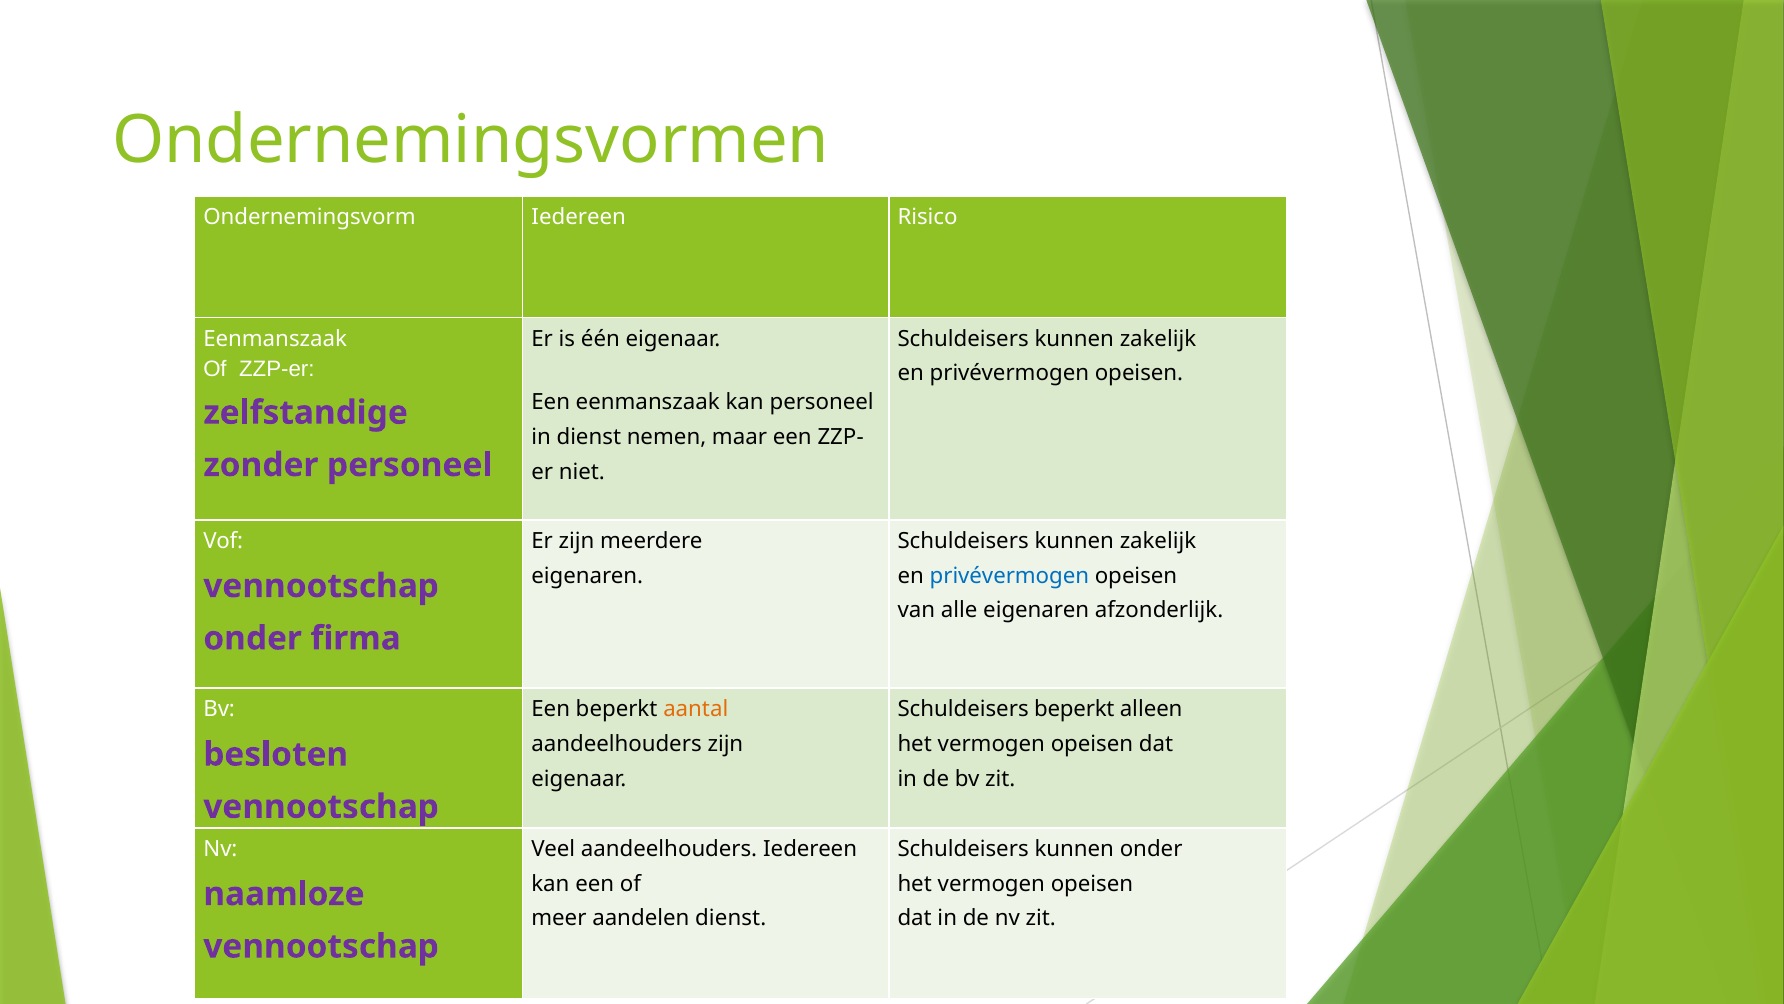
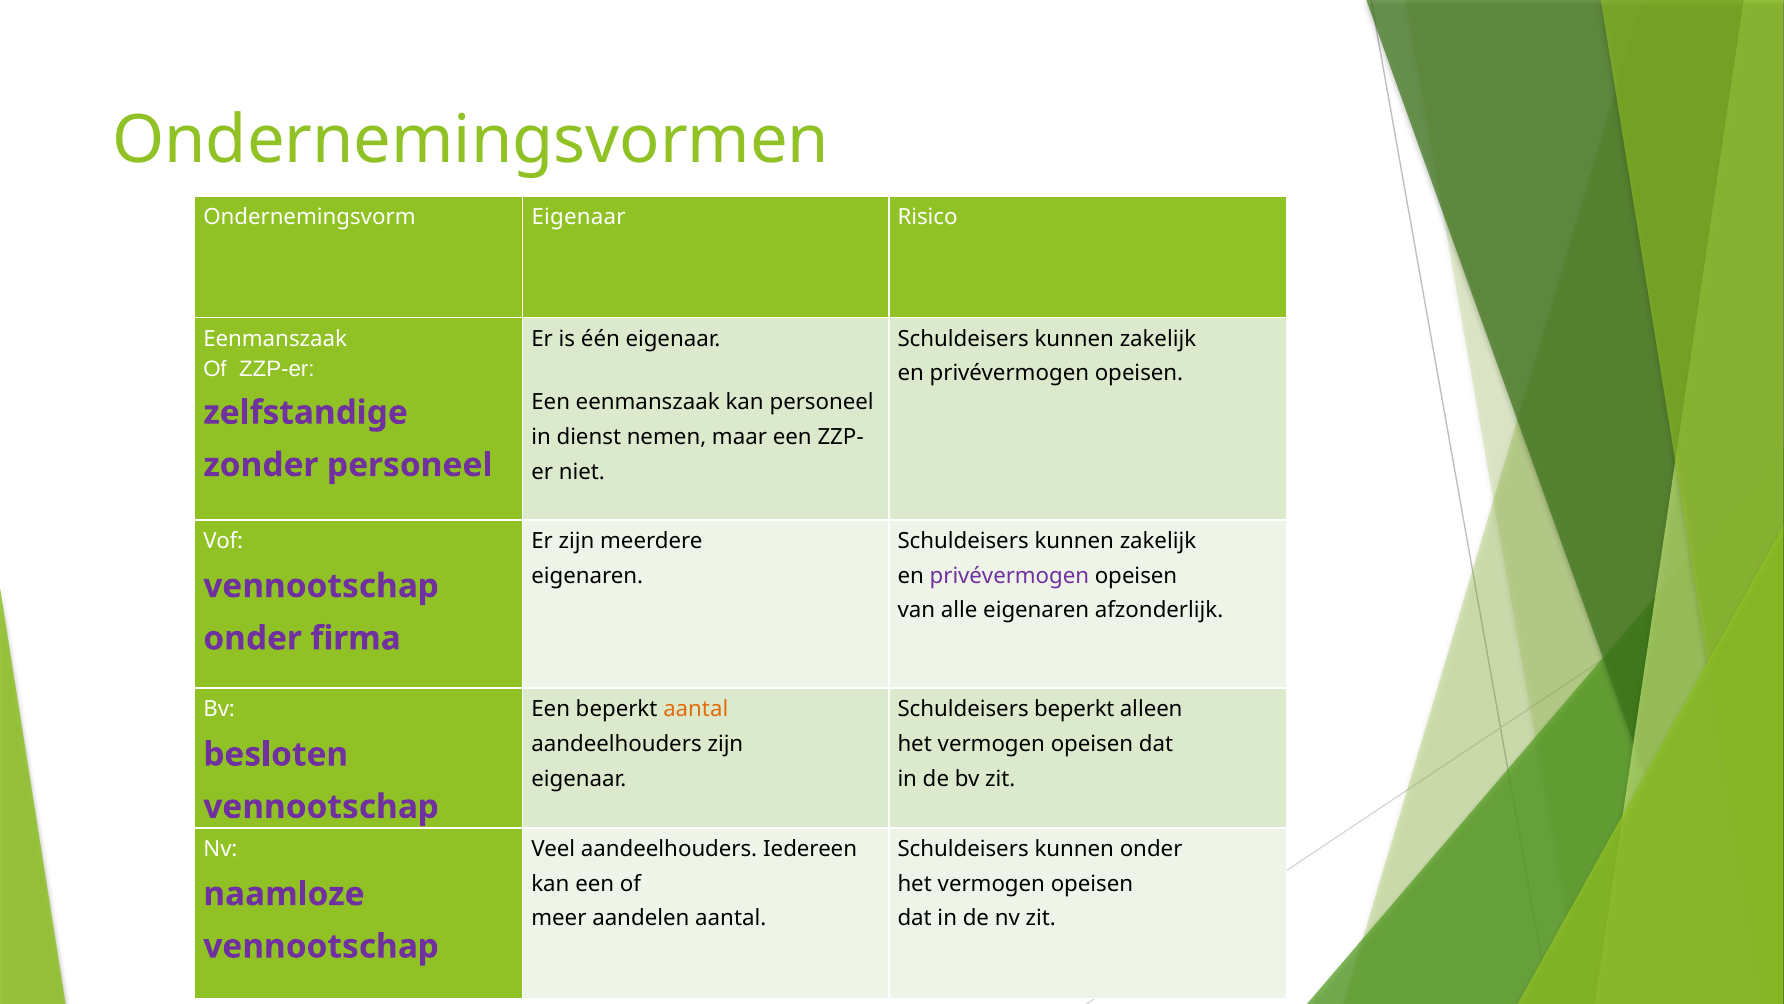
Ondernemingsvorm Iedereen: Iedereen -> Eigenaar (579, 217)
privévermogen colour: blue -> purple (1009, 575)
aandelen dienst: dienst -> aantal (731, 918)
